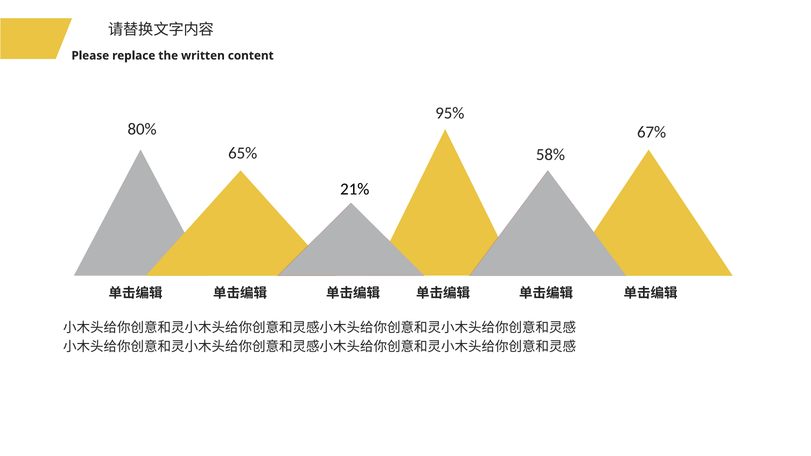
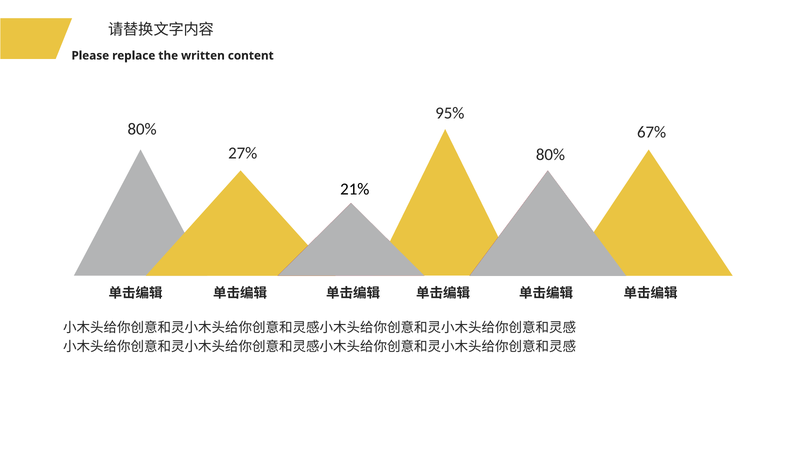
65%: 65% -> 27% (243, 153)
58%: 58% -> 80% (550, 155)
